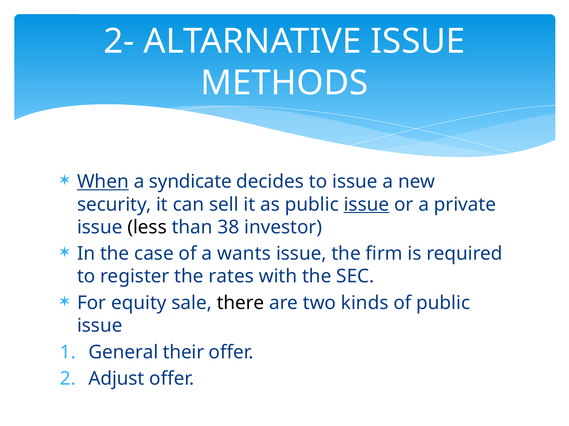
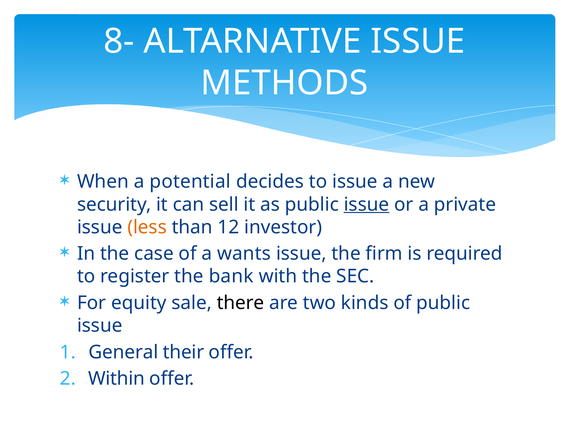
2-: 2- -> 8- (119, 42)
When underline: present -> none (103, 182)
syndicate: syndicate -> potential (190, 182)
less colour: black -> orange (147, 228)
38: 38 -> 12 (228, 228)
rates: rates -> bank (231, 277)
Adjust: Adjust -> Within (116, 379)
